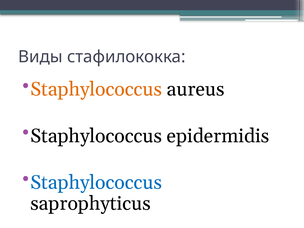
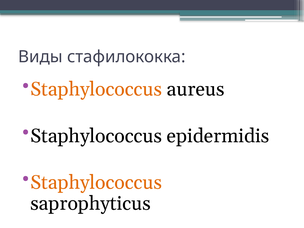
Staphylococcus colour: blue -> orange (96, 182)
